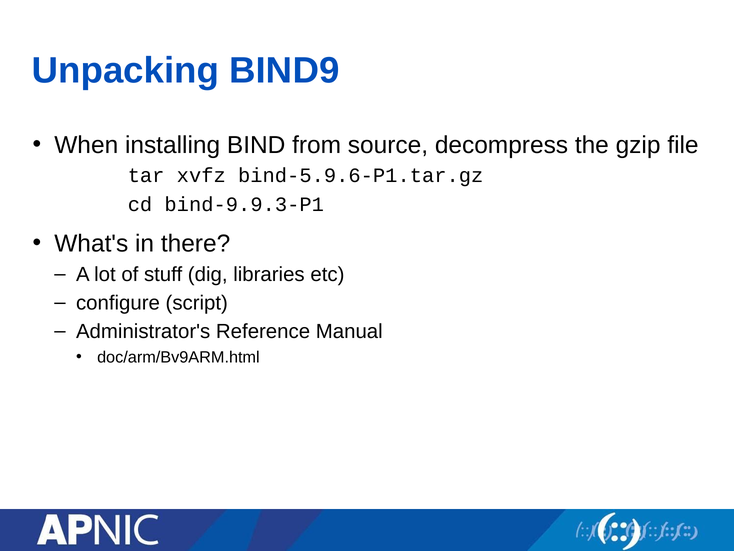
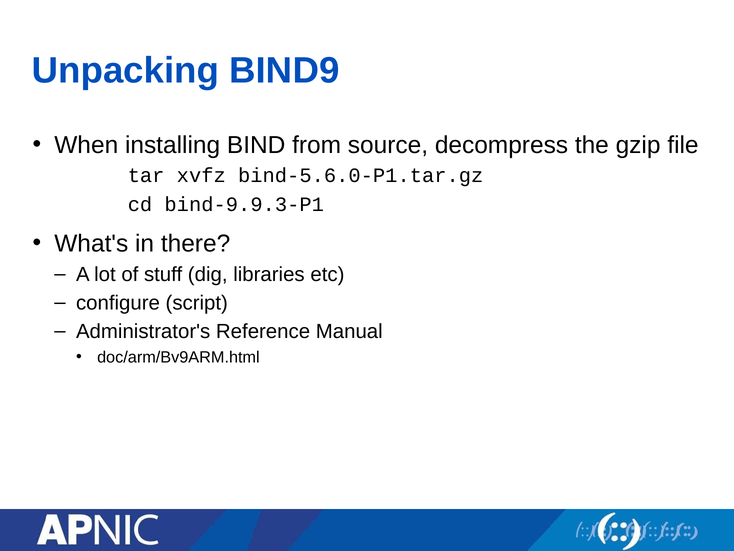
bind-5.9.6-P1.tar.gz: bind-5.9.6-P1.tar.gz -> bind-5.6.0-P1.tar.gz (361, 176)
